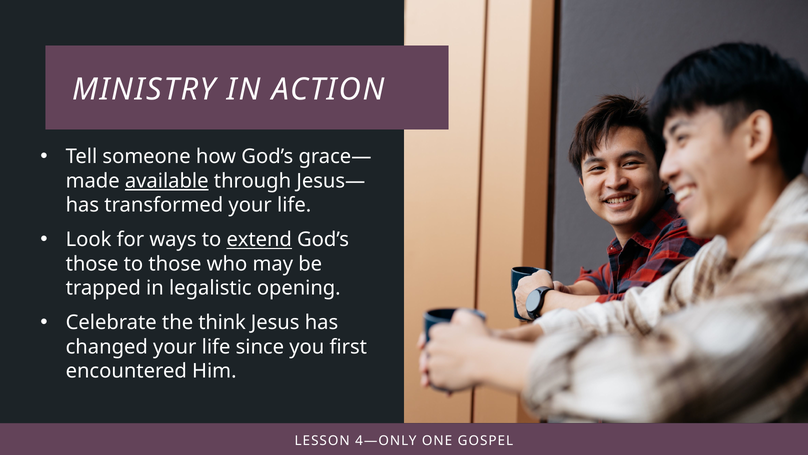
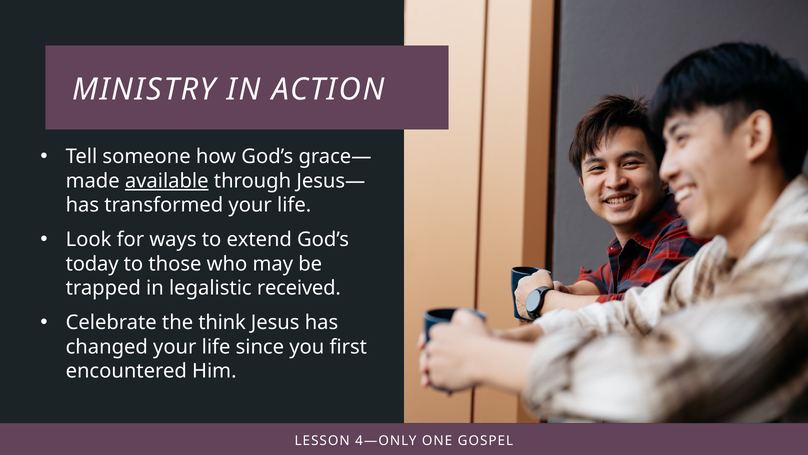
extend underline: present -> none (259, 239)
those: those -> today (92, 264)
opening: opening -> received (299, 288)
